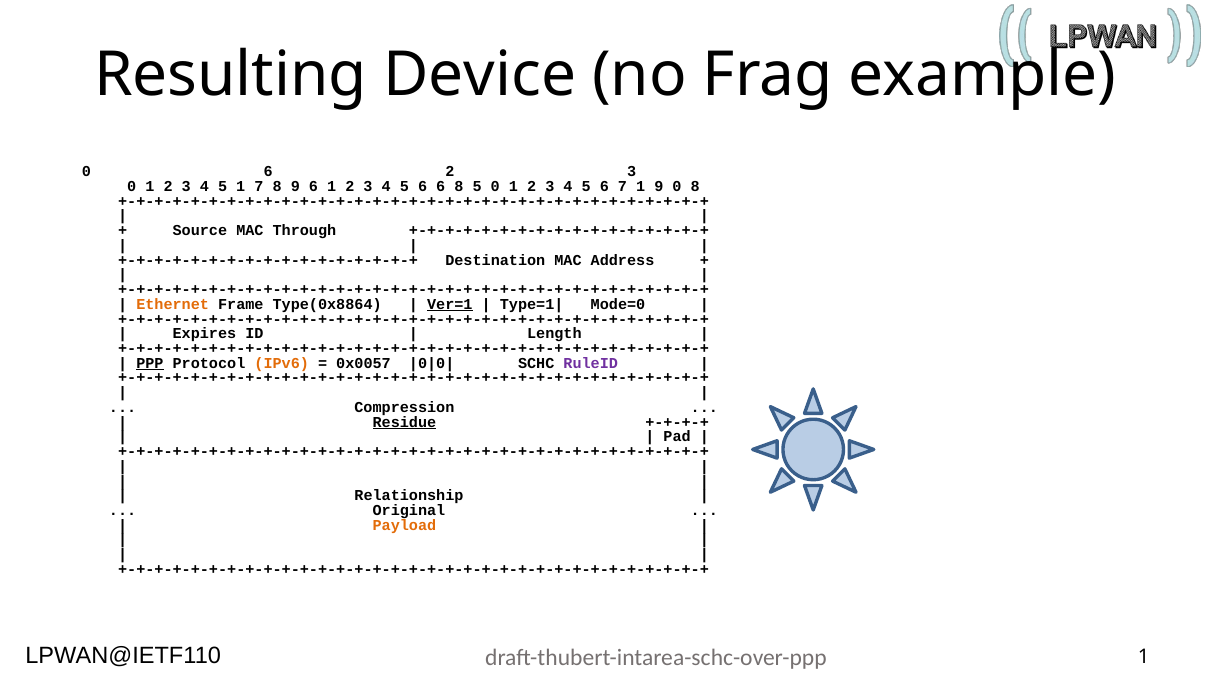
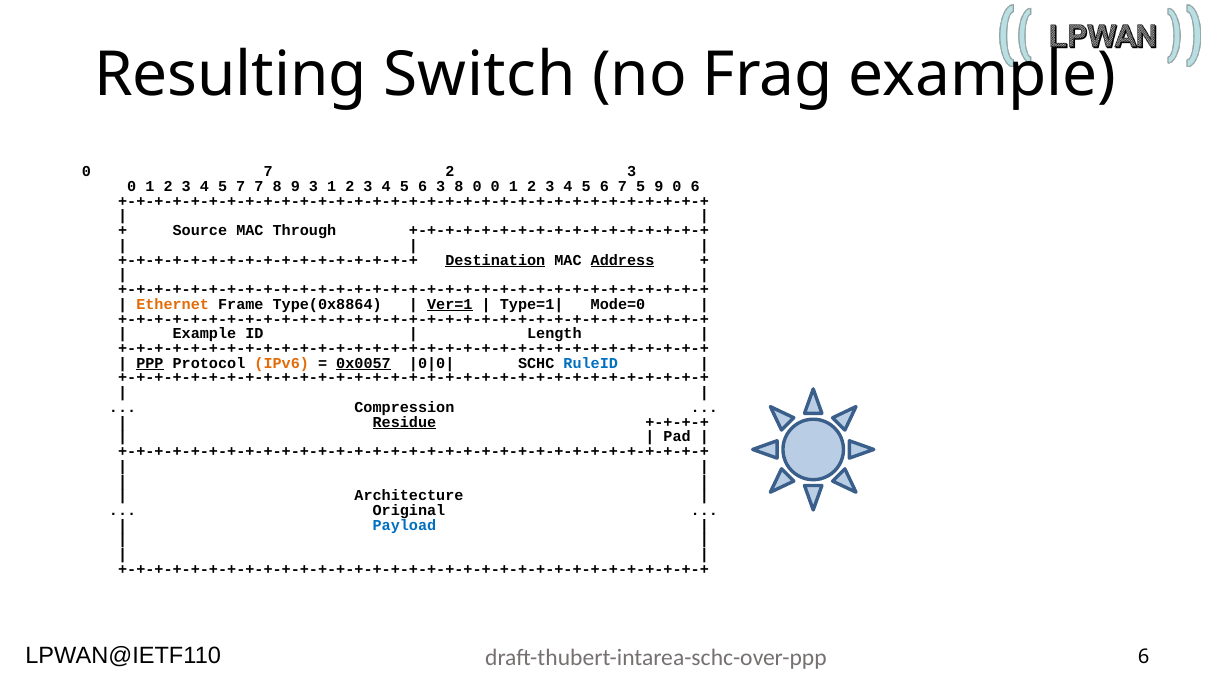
Device: Device -> Switch (479, 75)
0 6: 6 -> 7 (268, 172)
5 1: 1 -> 7 (241, 187)
9 6: 6 -> 3 (313, 187)
6 6: 6 -> 3 (441, 187)
8 5: 5 -> 0 (477, 187)
7 1: 1 -> 5 (641, 187)
0 8: 8 -> 6 (695, 187)
Destination underline: none -> present (495, 260)
Address underline: none -> present (623, 260)
Expires: Expires -> Example (204, 334)
0x0057 underline: none -> present (364, 363)
RuleID colour: purple -> blue (591, 363)
Relationship: Relationship -> Architecture (409, 496)
Payload colour: orange -> blue (404, 525)
1: 1 -> 6 (1144, 657)
